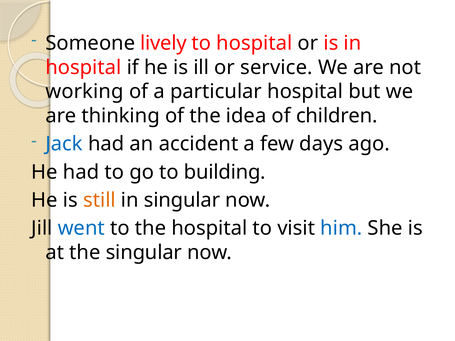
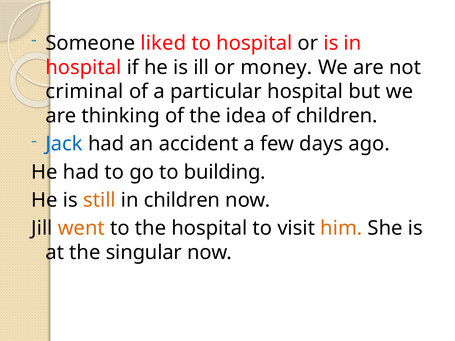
lively: lively -> liked (163, 43)
service: service -> money (276, 67)
working: working -> criminal (85, 92)
in singular: singular -> children (182, 200)
went colour: blue -> orange (81, 228)
him colour: blue -> orange (341, 228)
